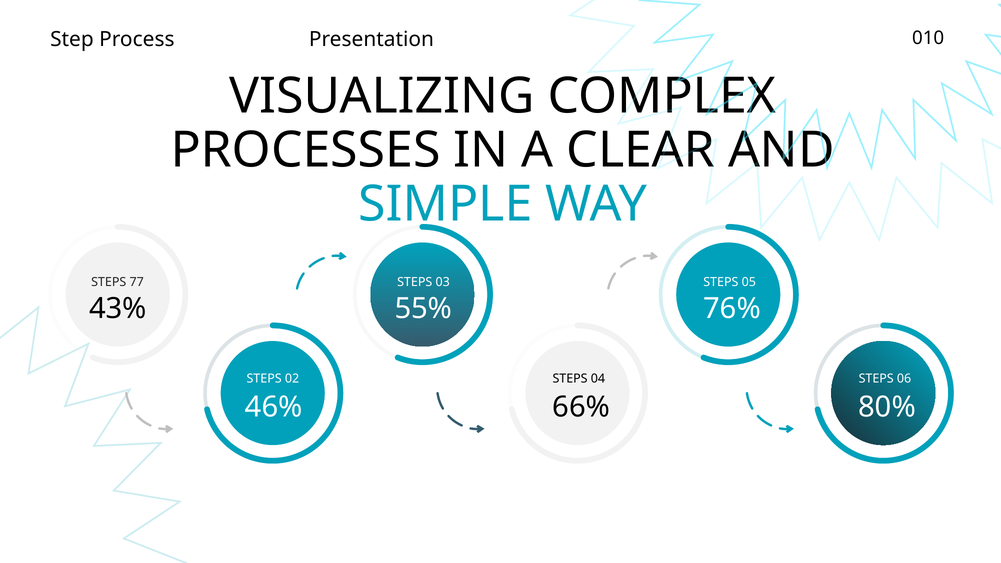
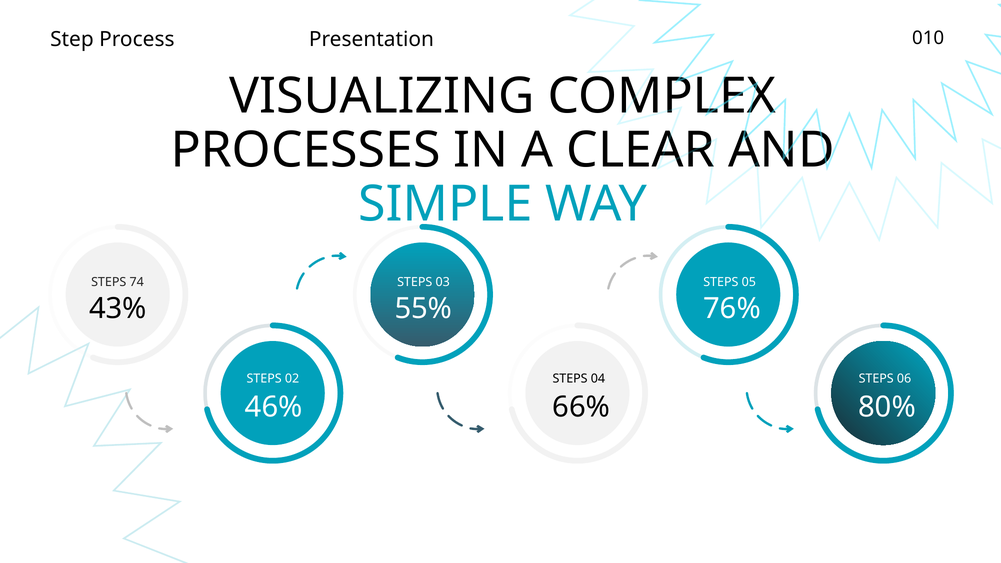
77: 77 -> 74 (137, 282)
